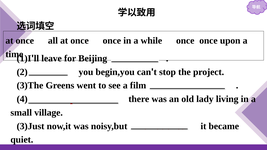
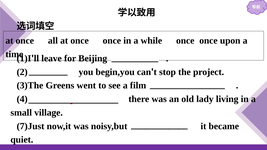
3)Just: 3)Just -> 7)Just (31, 126)
